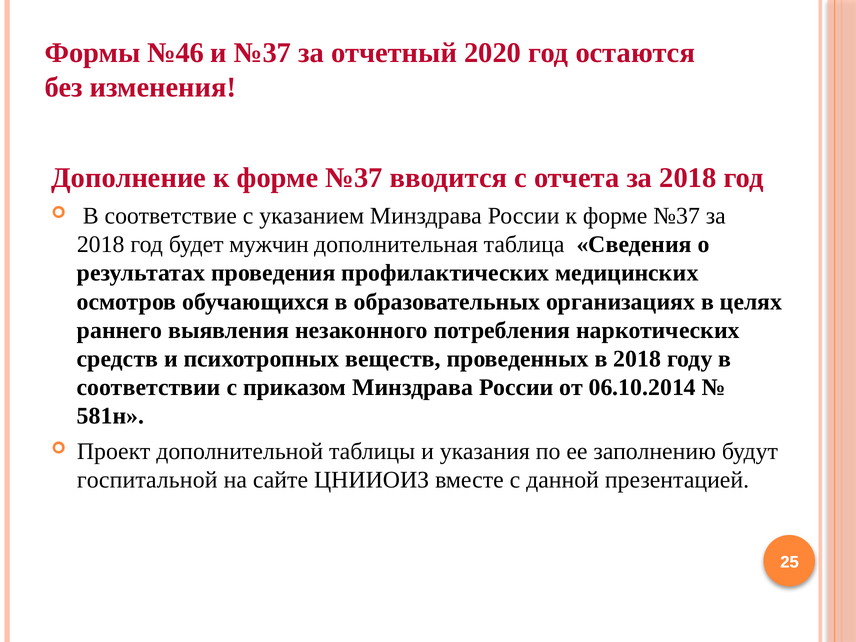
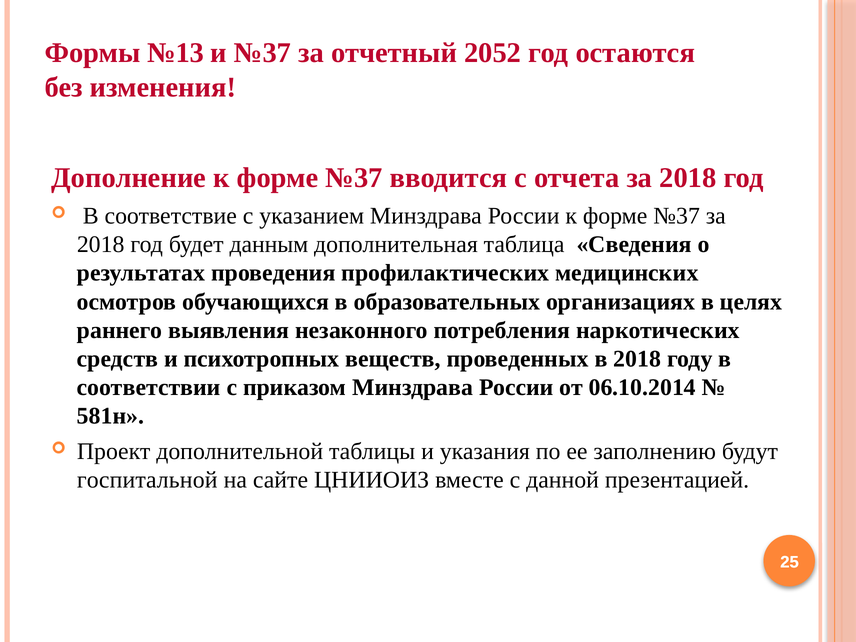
№46: №46 -> №13 (176, 53)
2020: 2020 -> 2052 (493, 53)
мужчин: мужчин -> данным (269, 245)
